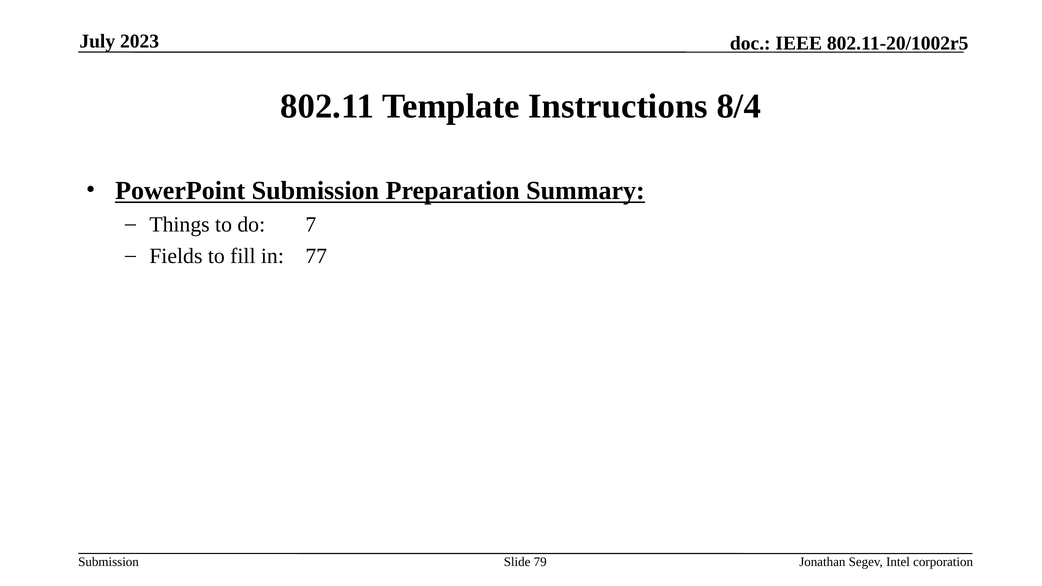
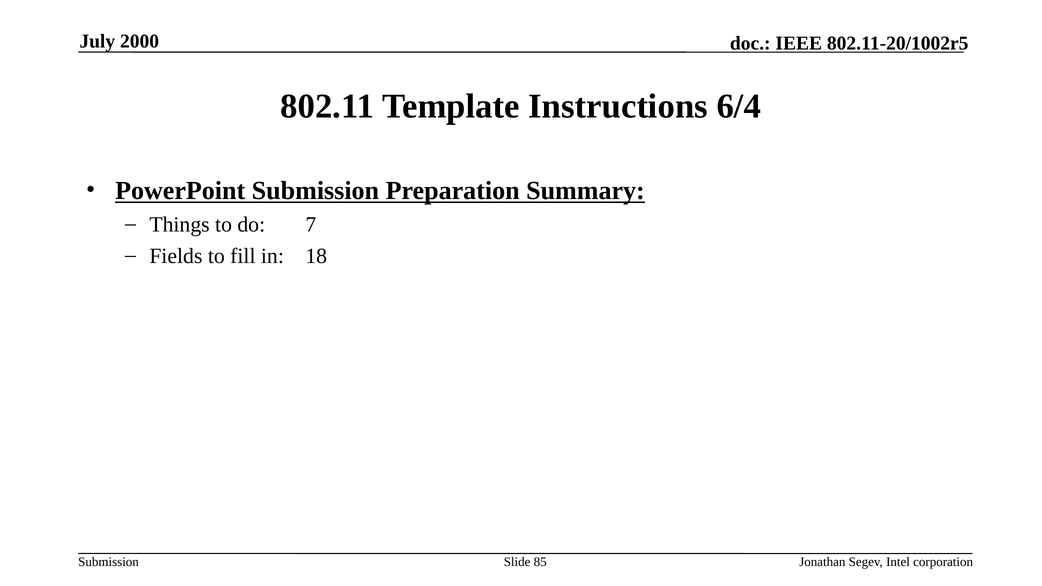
2023: 2023 -> 2000 (140, 41)
8/4: 8/4 -> 6/4 (739, 107)
77: 77 -> 18 (316, 256)
79: 79 -> 85 (540, 562)
